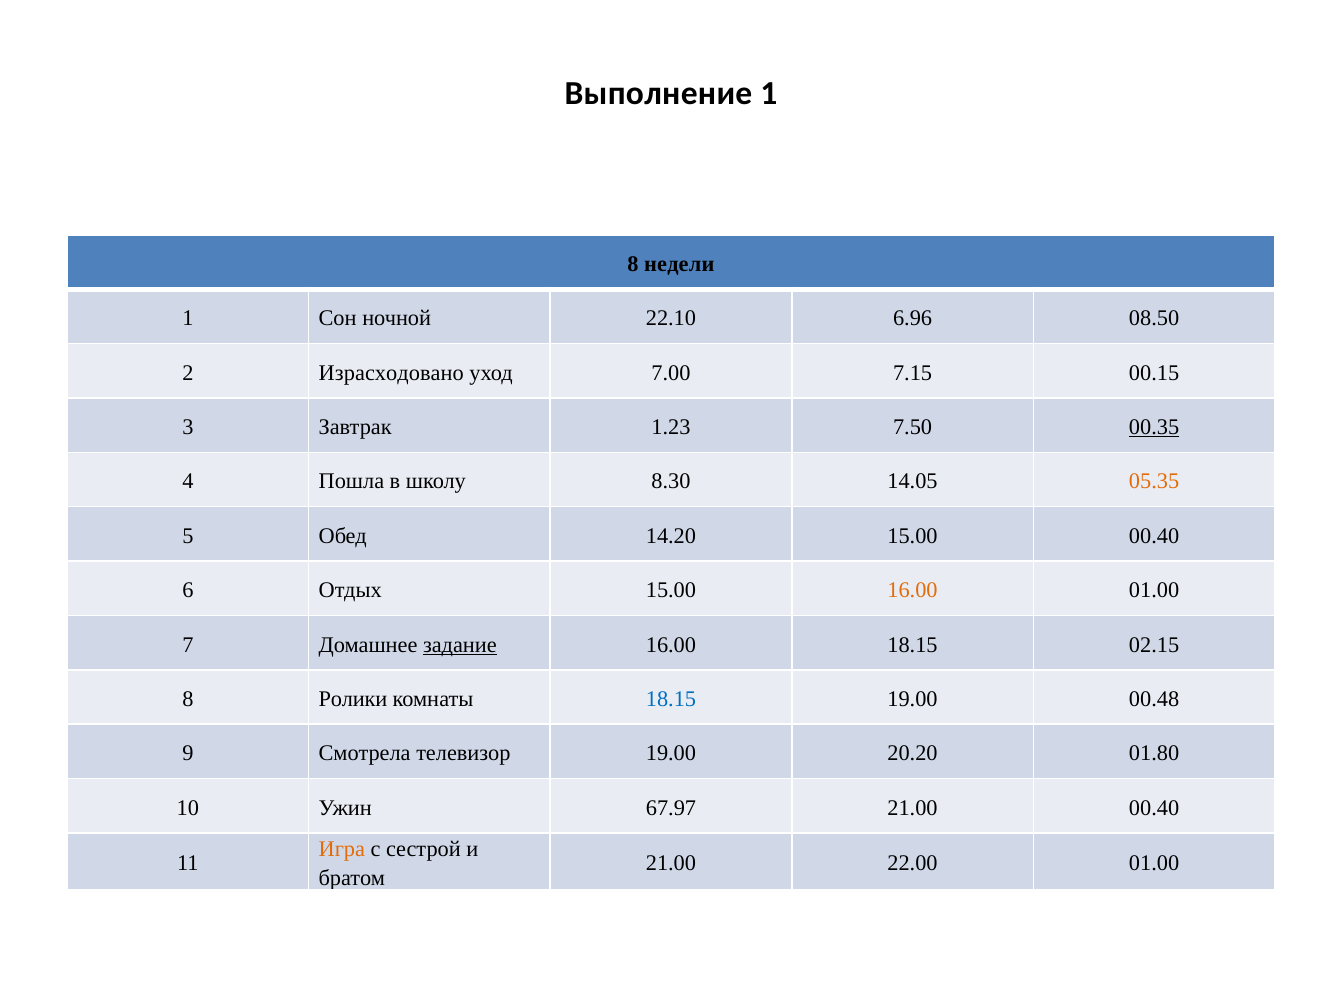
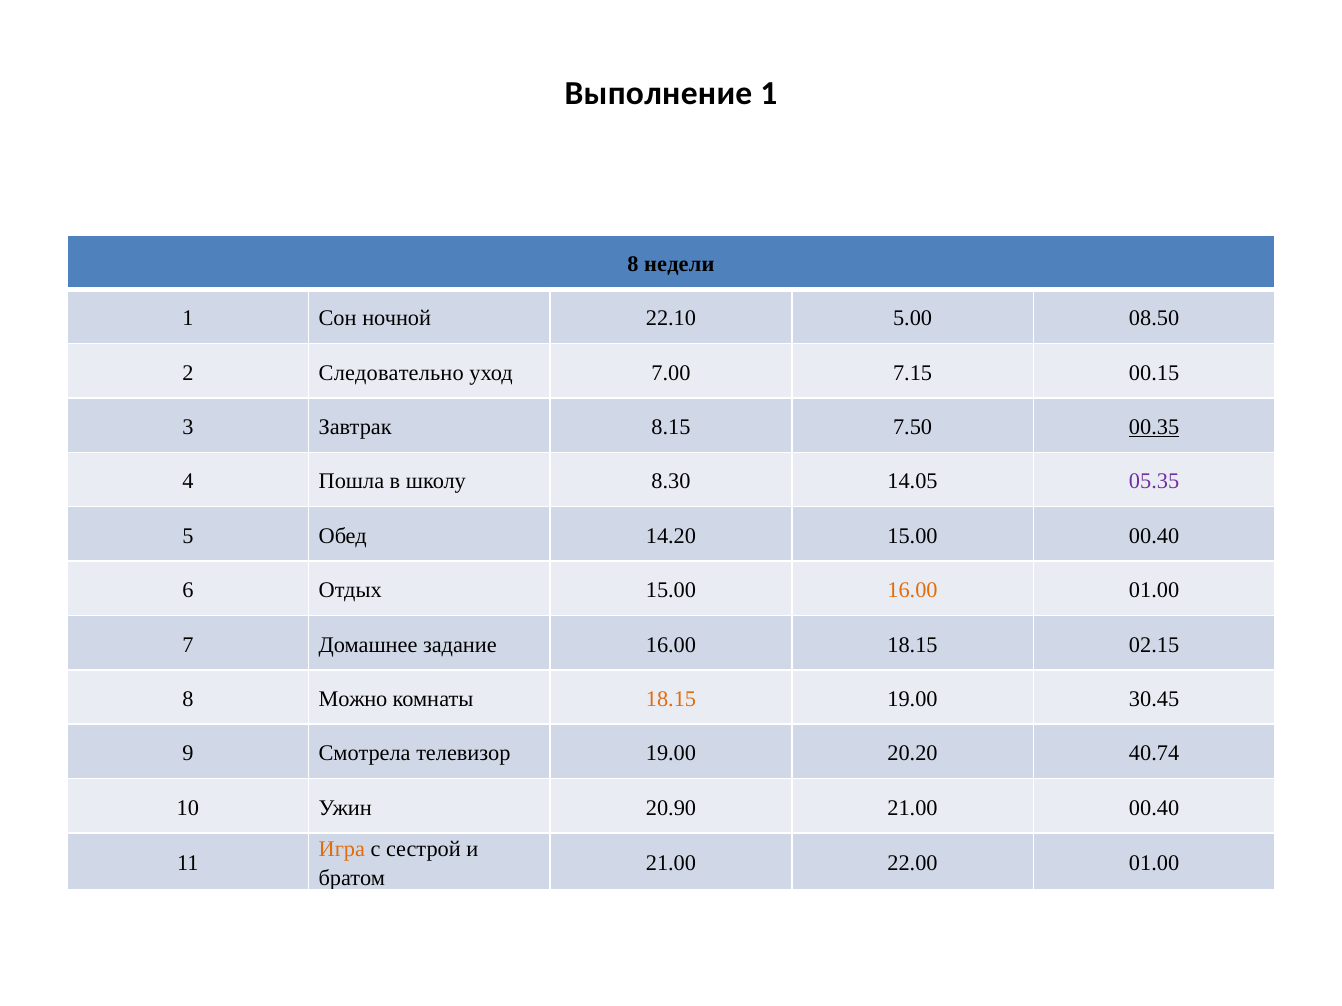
6.96: 6.96 -> 5.00 (913, 318)
Израсходовано: Израсходовано -> Следовательно (391, 373)
1.23: 1.23 -> 8.15 (671, 427)
05.35 colour: orange -> purple (1154, 482)
задание underline: present -> none (460, 645)
Ролики: Ролики -> Можно (353, 699)
18.15 colour: blue -> orange (671, 699)
00.48: 00.48 -> 30.45 (1154, 699)
01.80: 01.80 -> 40.74 (1154, 754)
67.97: 67.97 -> 20.90 (671, 808)
